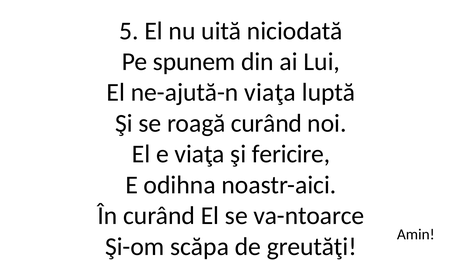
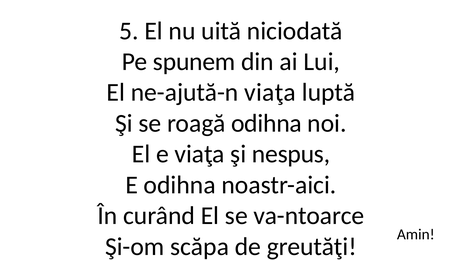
roagă curând: curând -> odihna (266, 123)
fericire: fericire -> nespus (291, 154)
